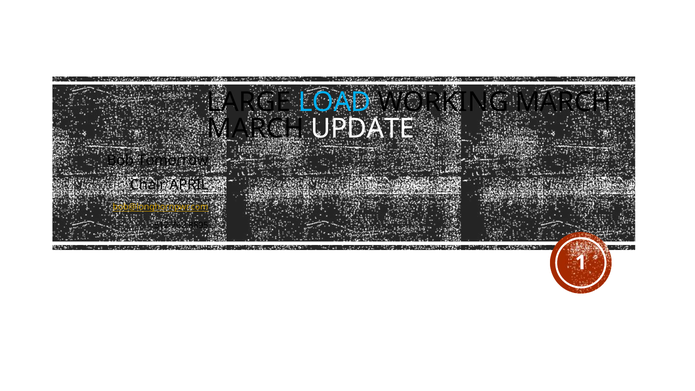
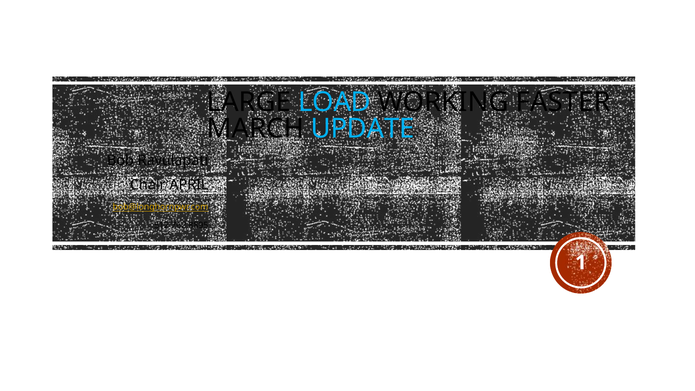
WORKING MARCH: MARCH -> FASTER (563, 102)
UPDATE colour: white -> light blue (363, 128)
Tomorrow: Tomorrow -> Ravulapati (173, 160)
